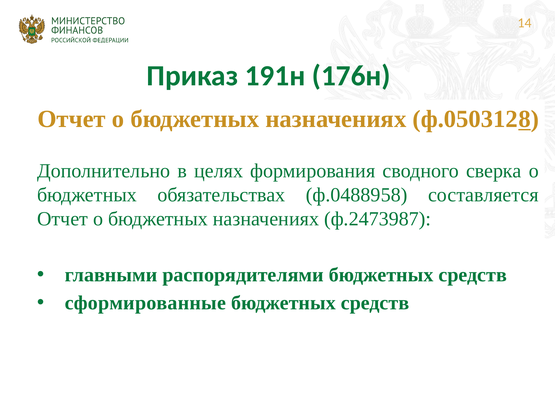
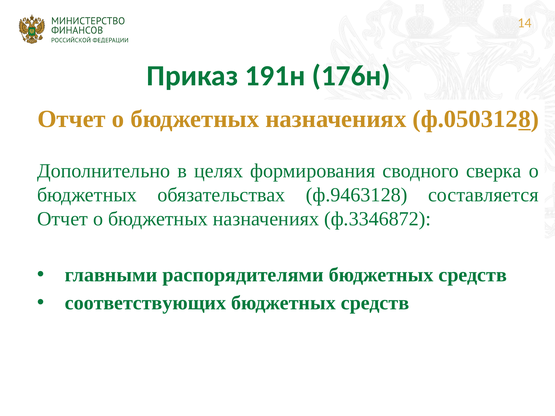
ф.0488958: ф.0488958 -> ф.9463128 (357, 195)
ф.2473987: ф.2473987 -> ф.3346872 (378, 219)
сформированные: сформированные -> соответствующих (145, 303)
